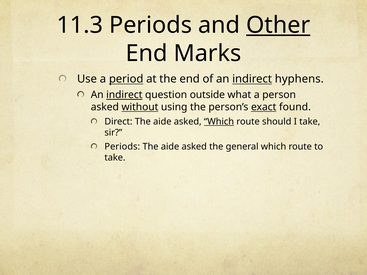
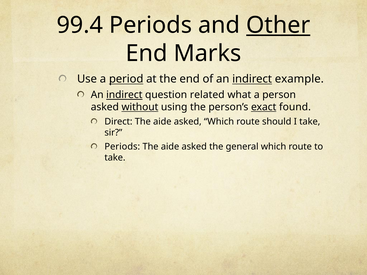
11.3: 11.3 -> 99.4 (80, 25)
hyphens: hyphens -> example (299, 79)
outside: outside -> related (207, 95)
Which underline: present -> none (219, 122)
